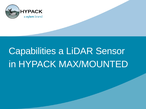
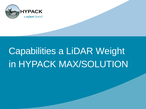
Sensor: Sensor -> Weight (110, 51)
MAX/MOUNTED: MAX/MOUNTED -> MAX/SOLUTION (93, 65)
